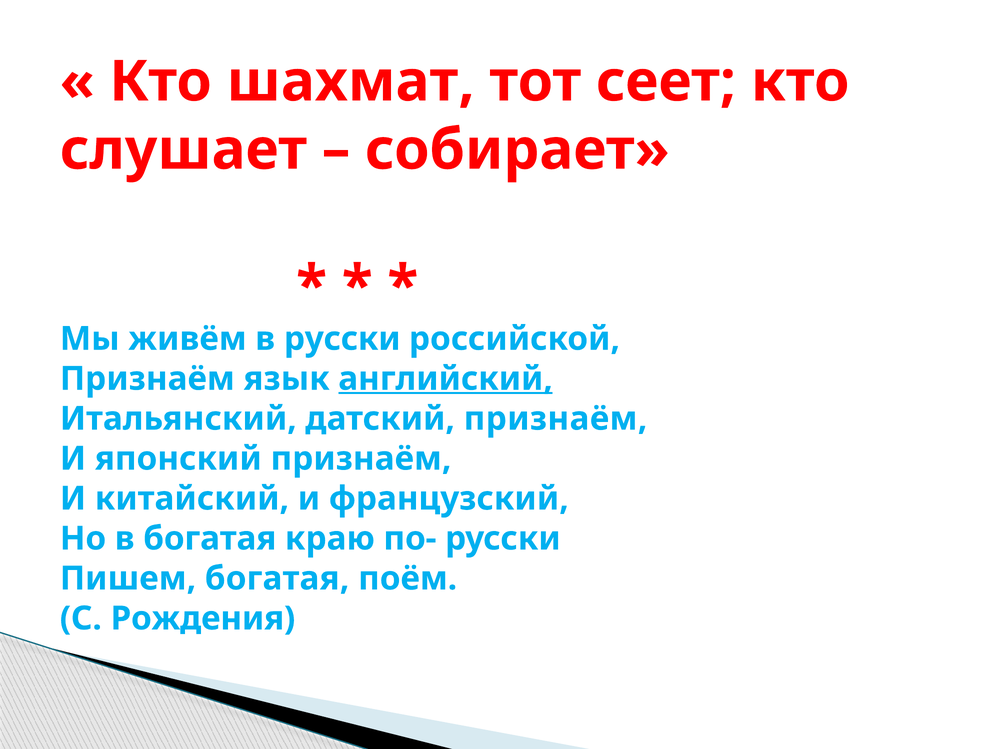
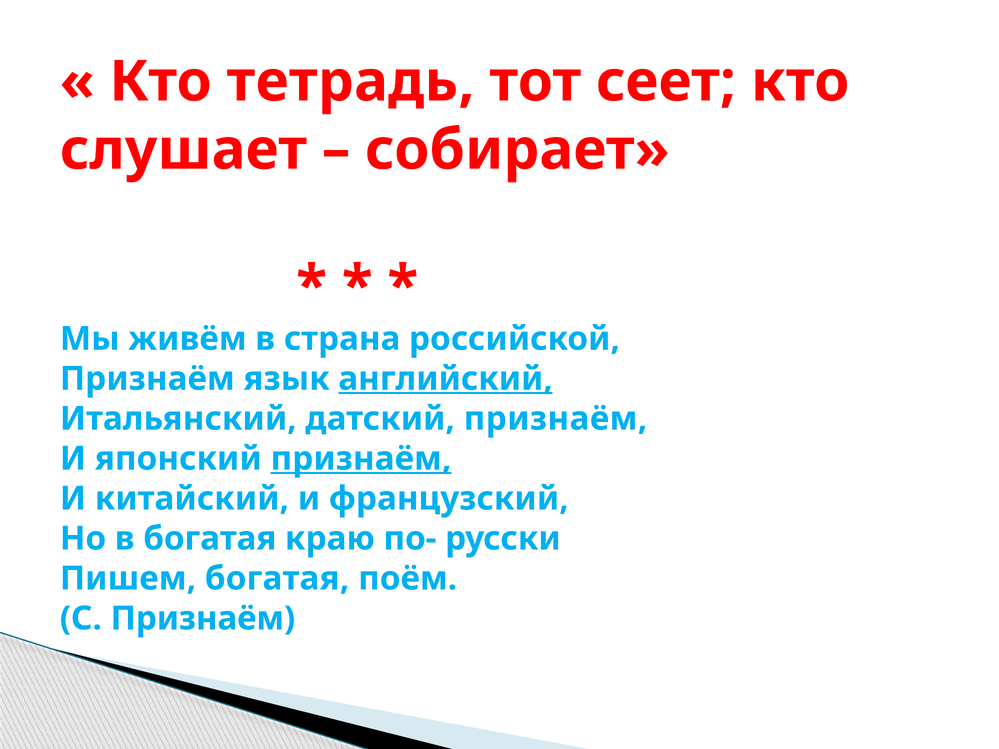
шахмат: шахмат -> тетрадь (351, 82)
в русски: русски -> страна (342, 339)
признаём underline: none -> present (361, 459)
С Рождения: Рождения -> Признаём (203, 619)
